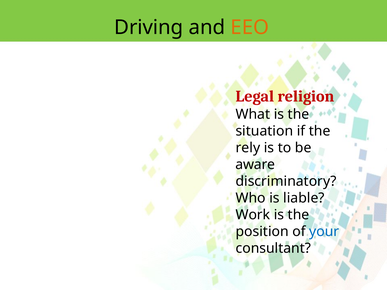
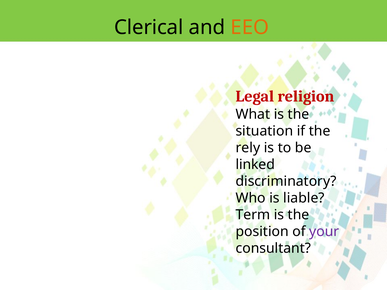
Driving: Driving -> Clerical (149, 28)
aware: aware -> linked (255, 165)
Work: Work -> Term (253, 215)
your colour: blue -> purple (324, 232)
